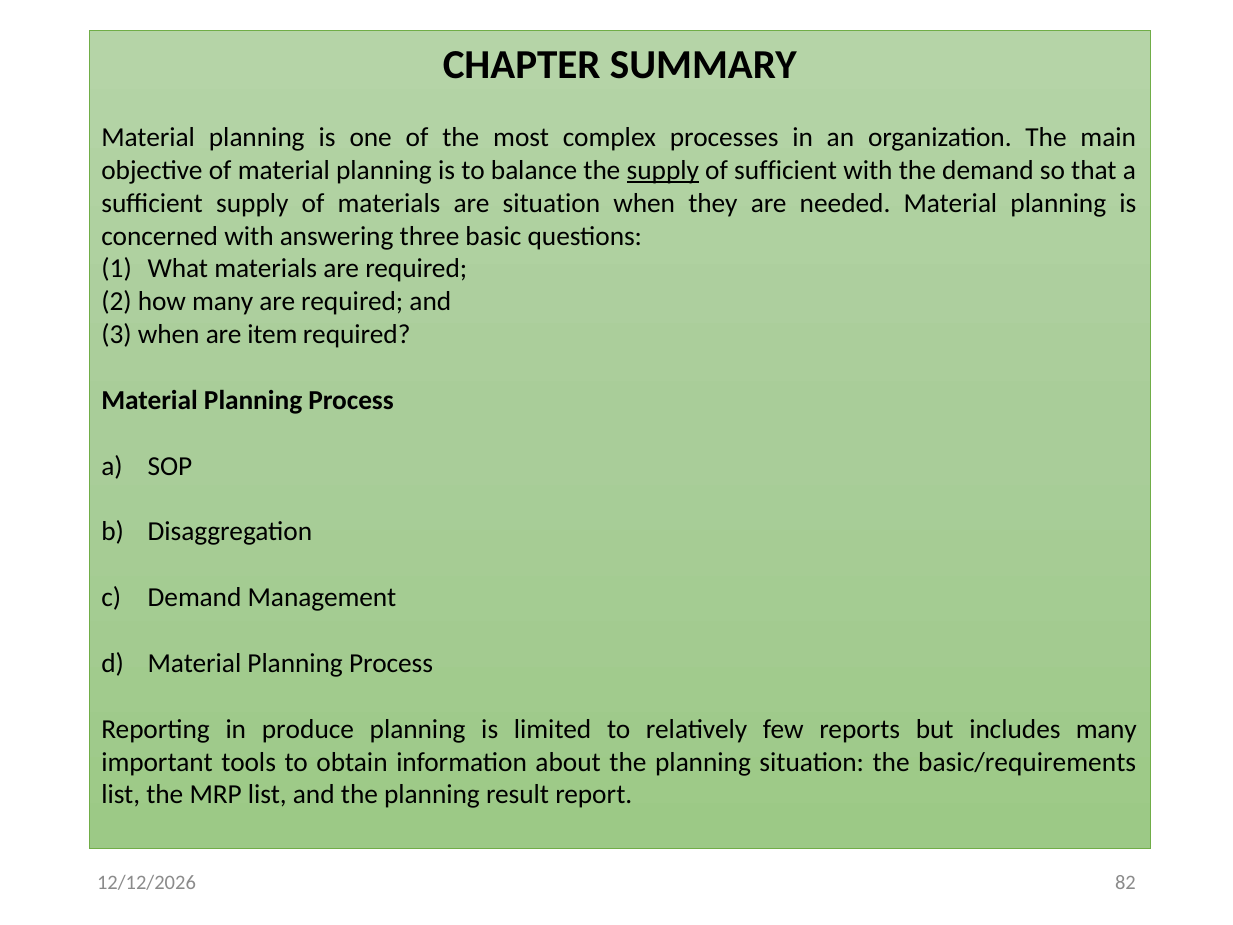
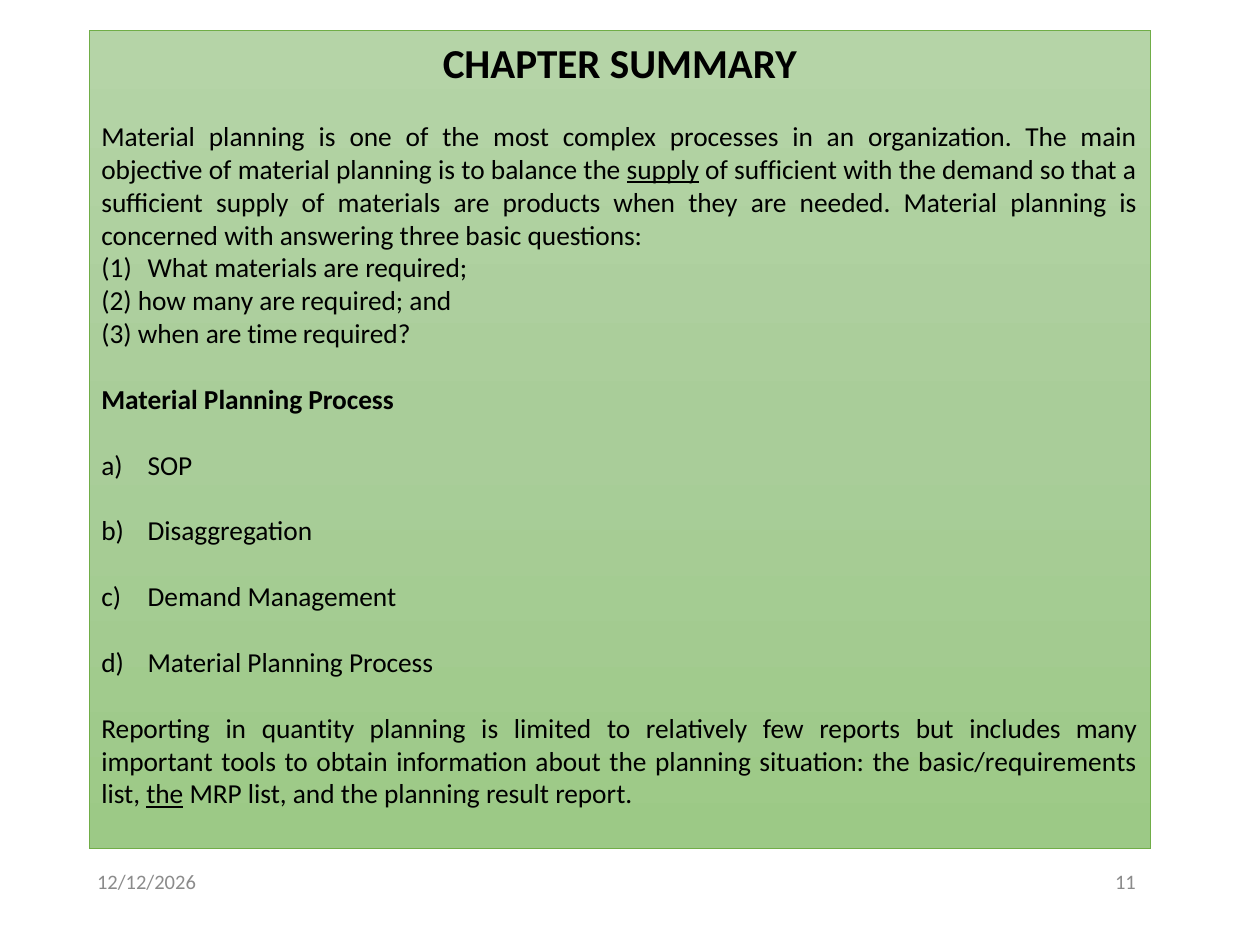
are situation: situation -> products (552, 203)
item: item -> time (272, 335)
produce: produce -> quantity (308, 729)
the underline: none -> present (165, 795)
82: 82 -> 11 (1126, 883)
